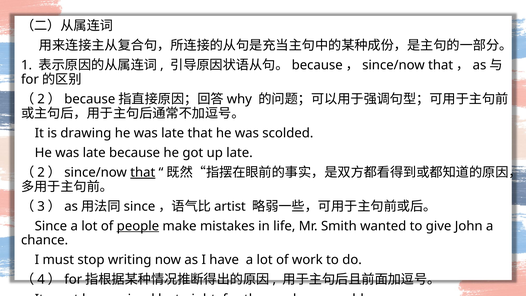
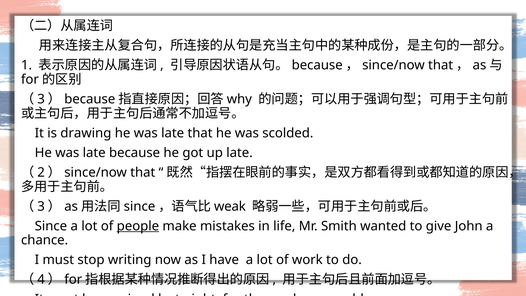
2: 2 -> 3 (41, 99)
that underline: present -> none (143, 172)
artist: artist -> weak (230, 206)
